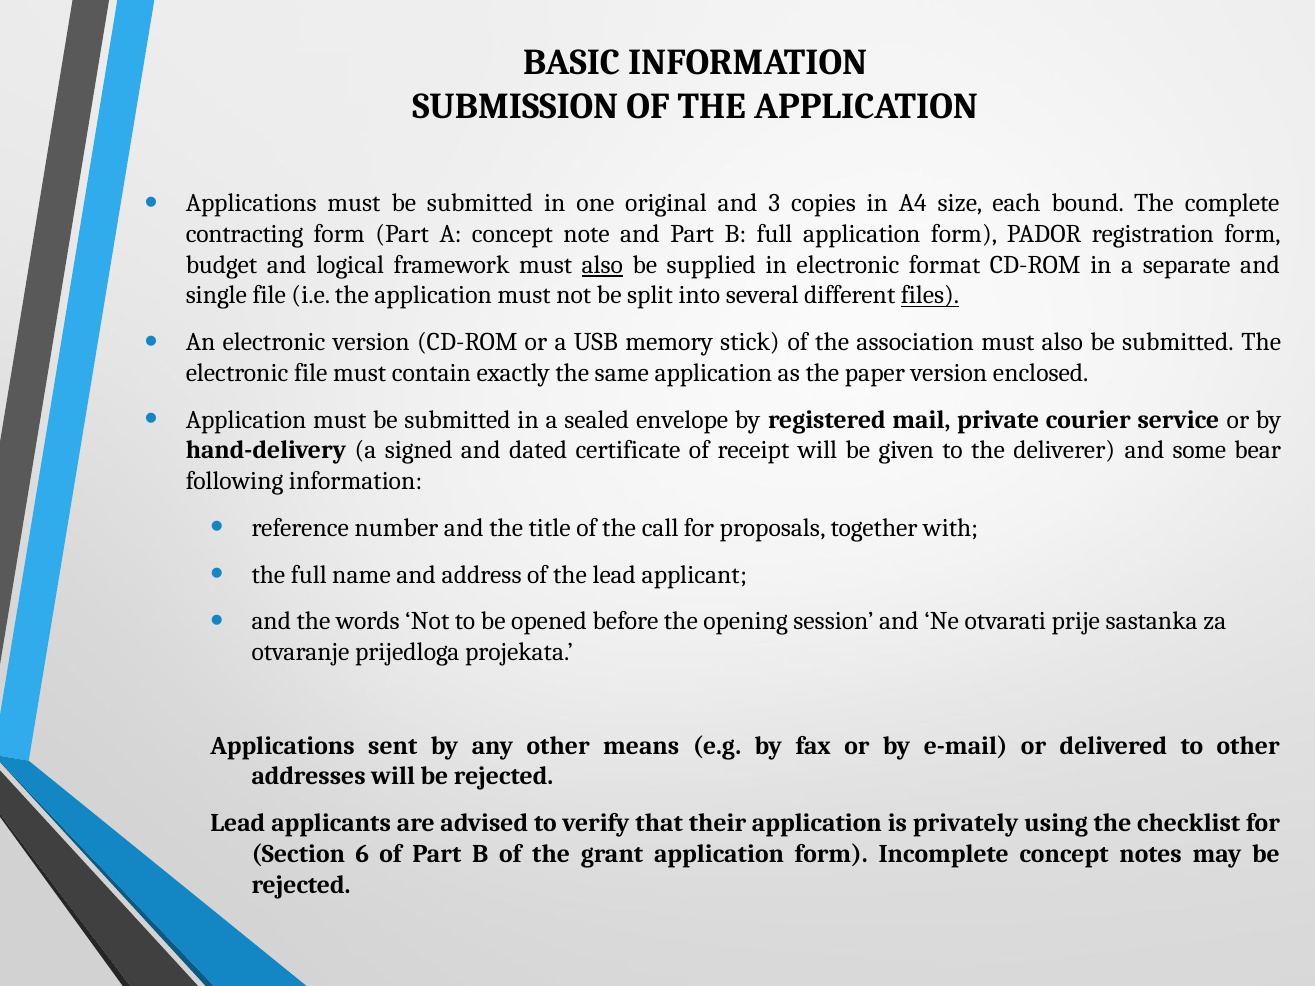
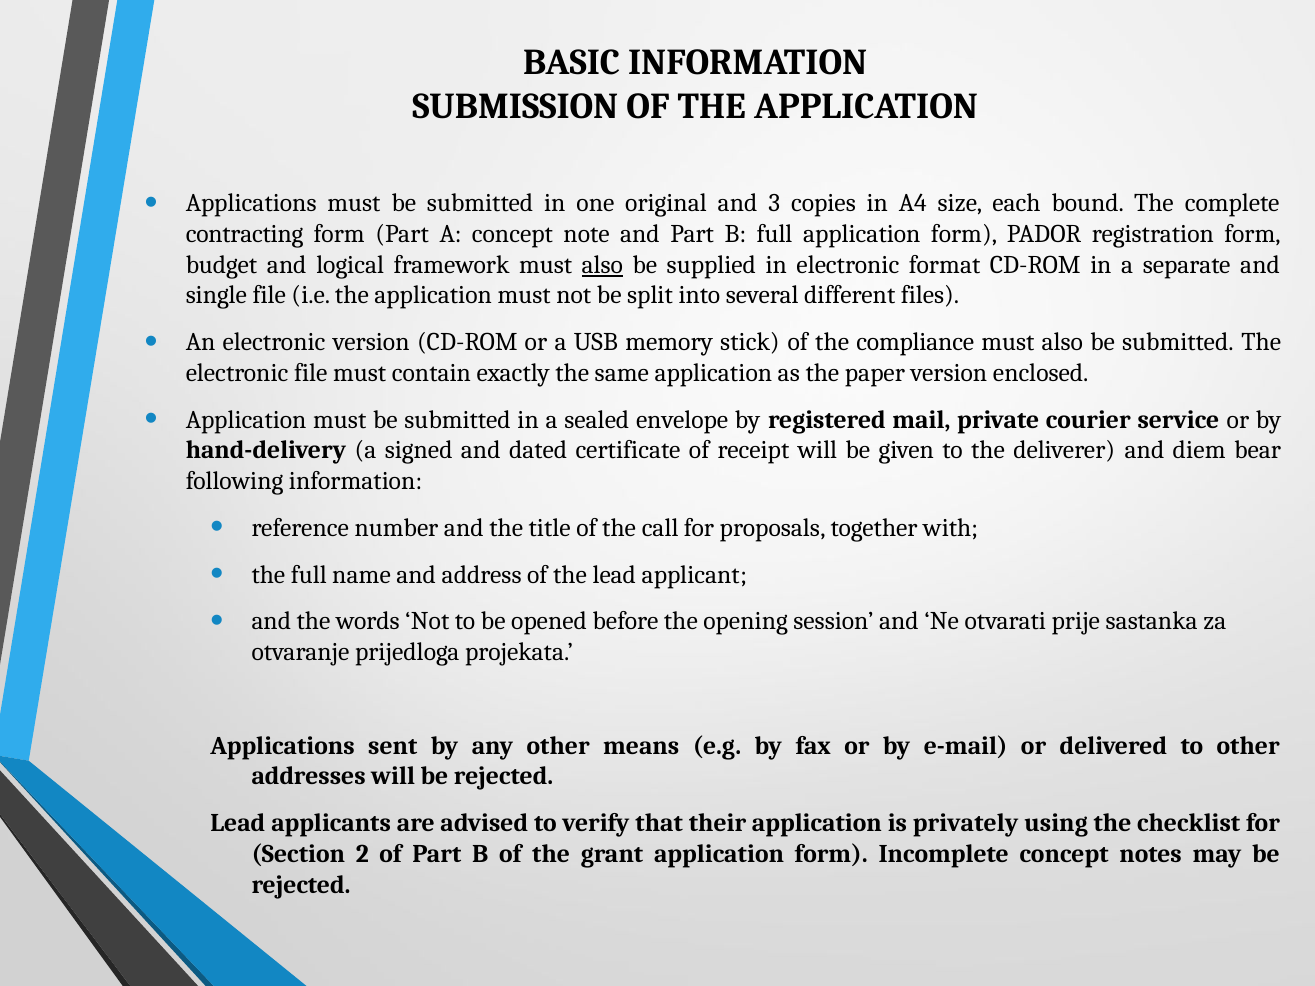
files underline: present -> none (930, 296)
association: association -> compliance (915, 342)
some: some -> diem (1199, 451)
6: 6 -> 2 (362, 854)
